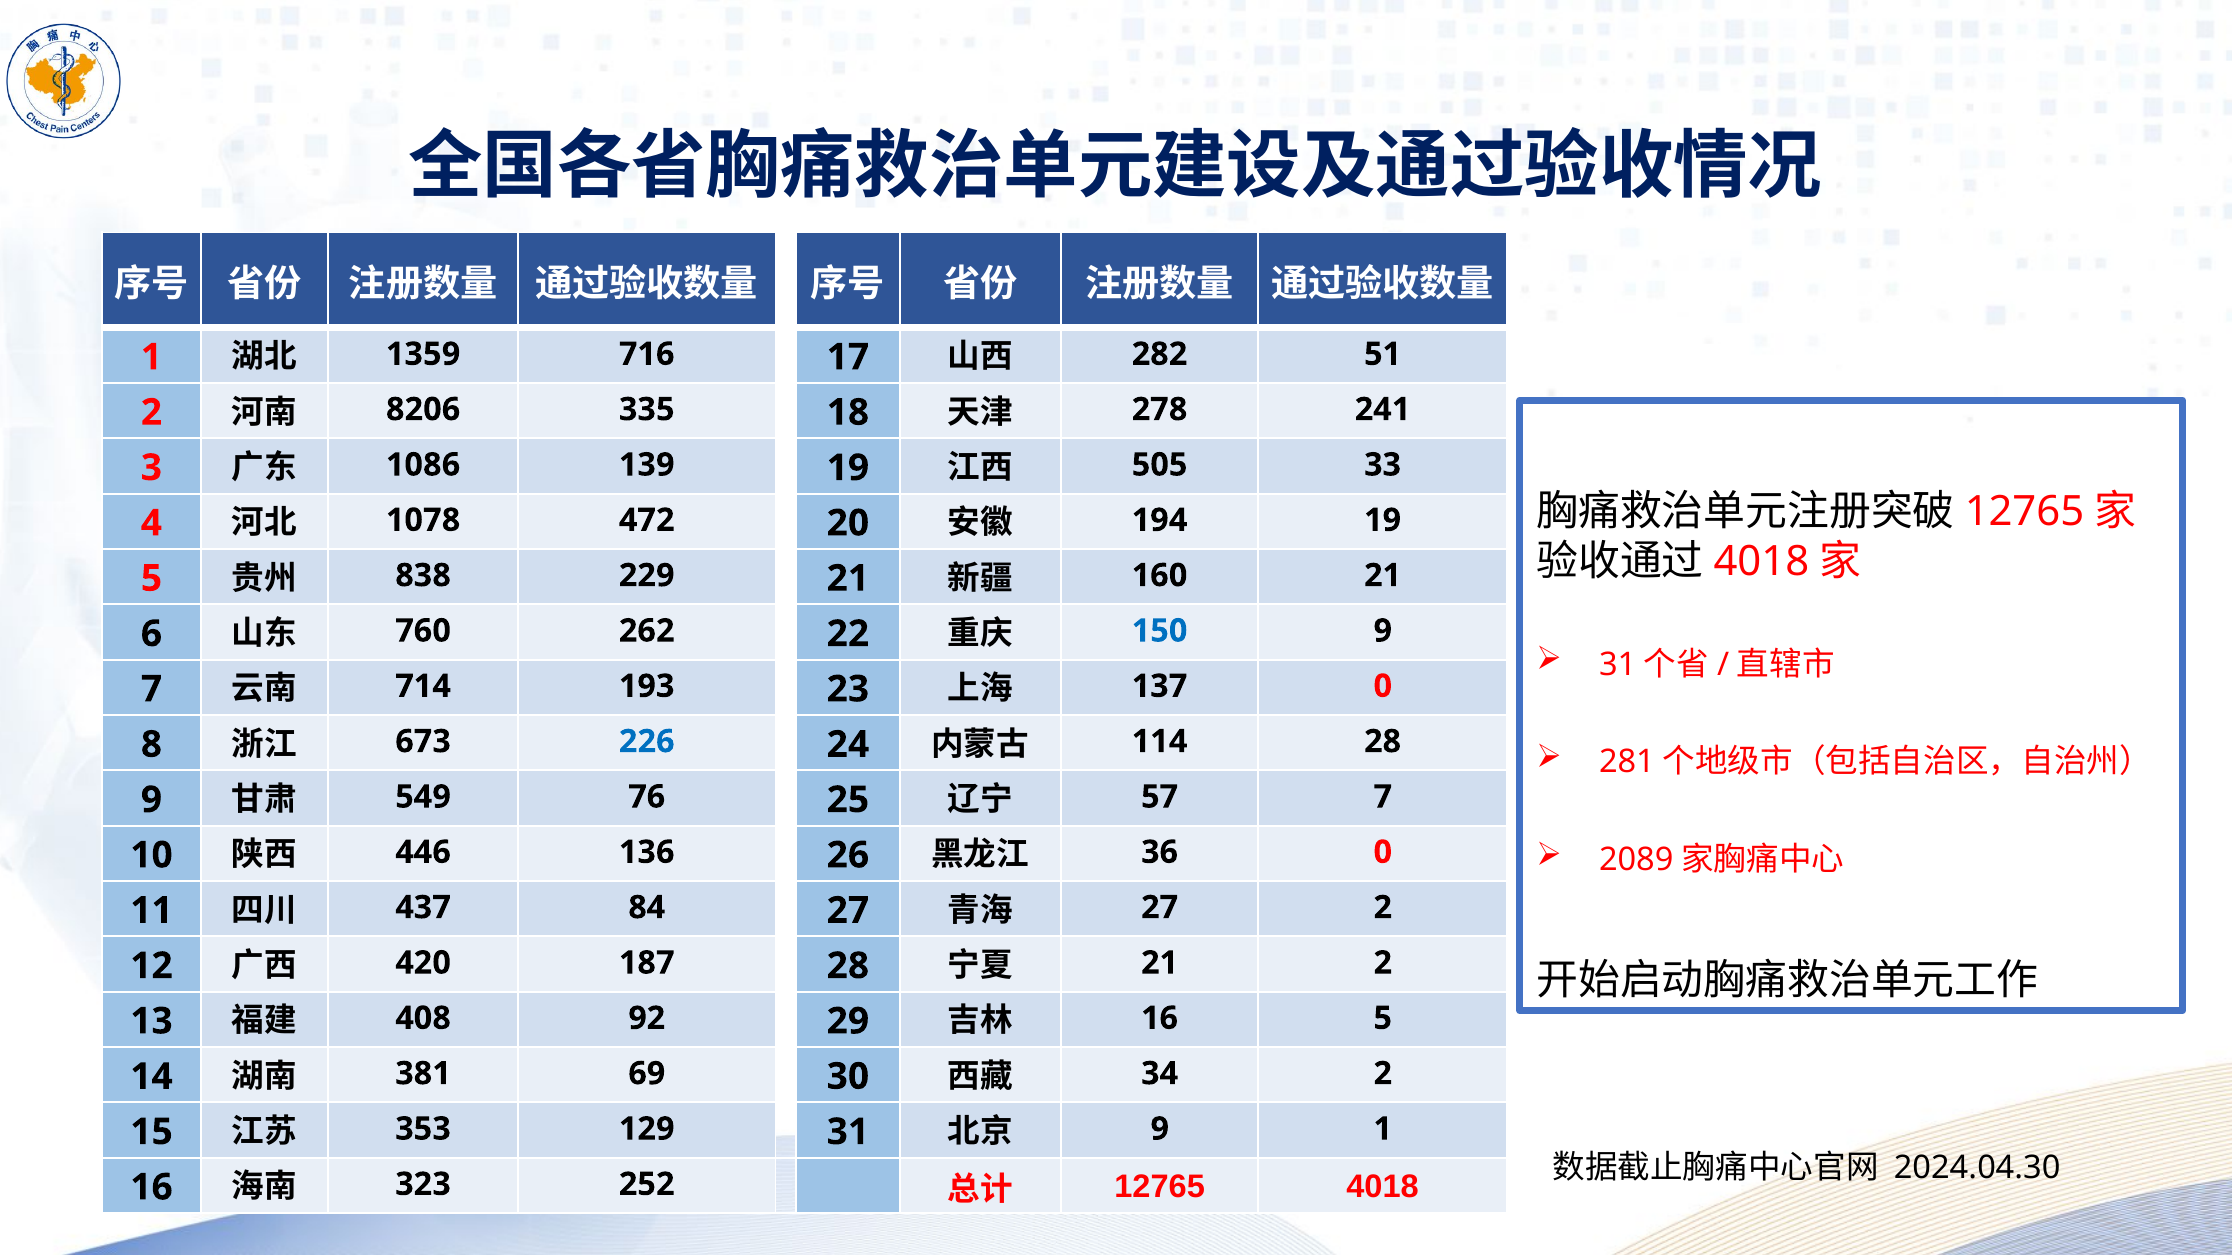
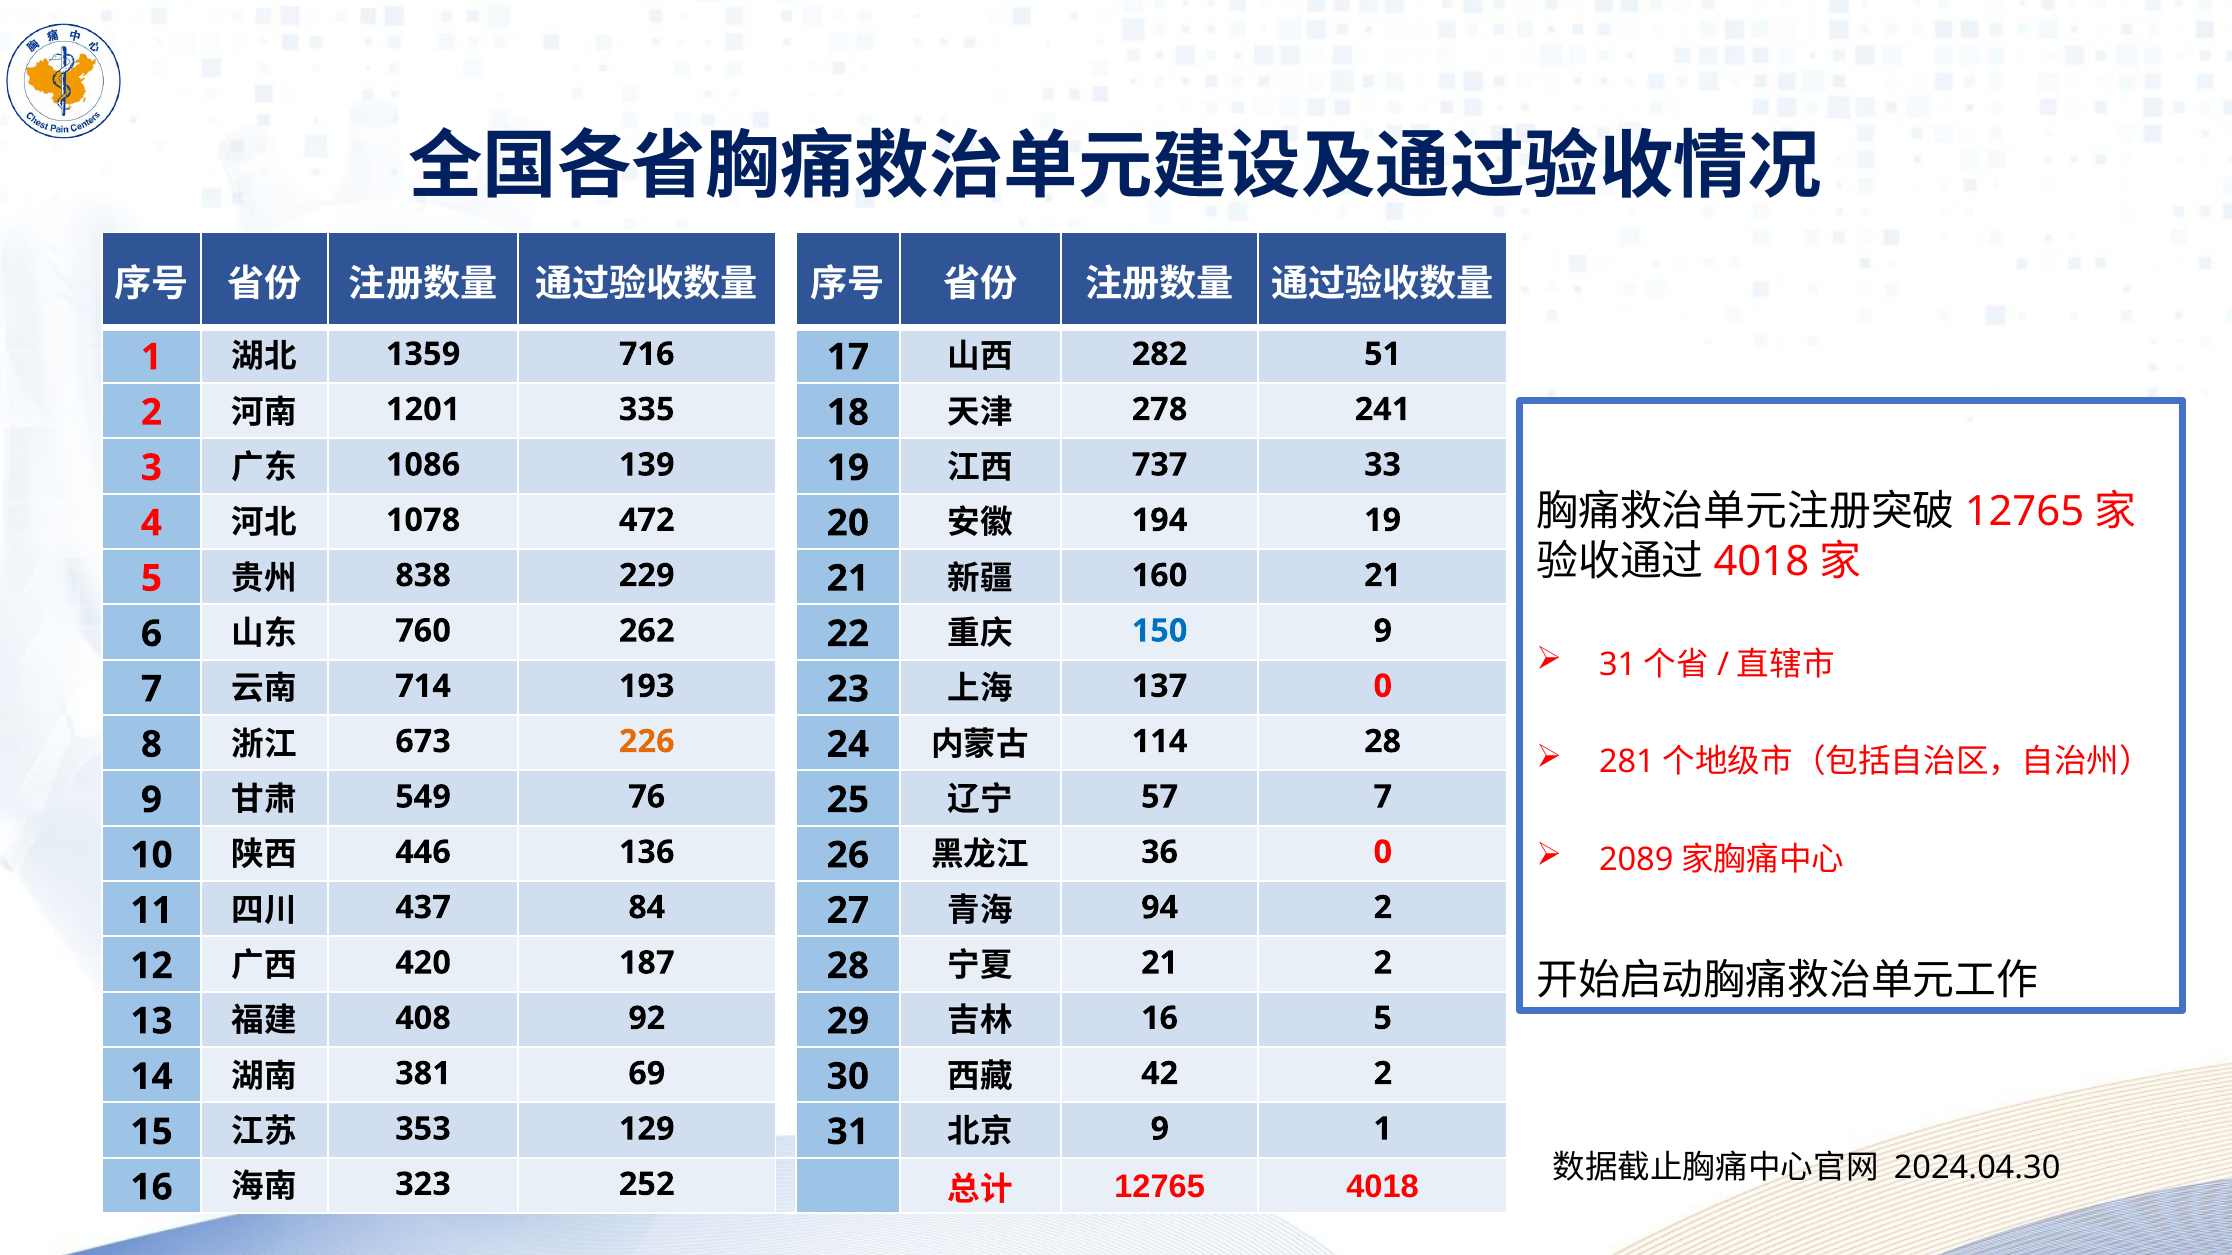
8206: 8206 -> 1201 (423, 410)
505: 505 -> 737 (1160, 465)
226 colour: blue -> orange (647, 742)
27: 27 -> 94 (1160, 908)
34: 34 -> 42 (1160, 1074)
